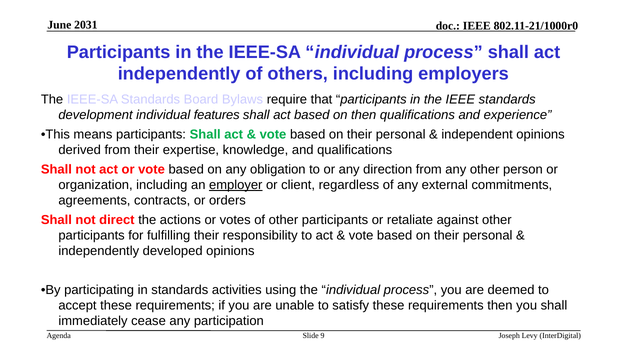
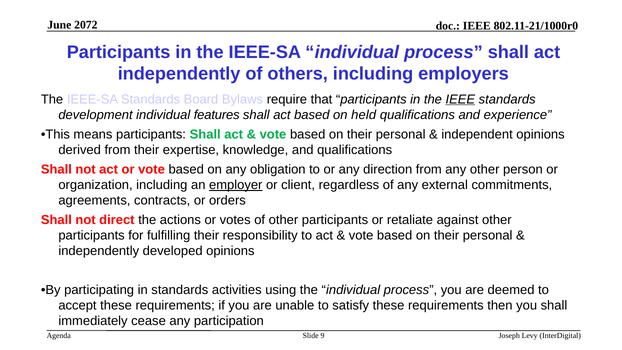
2031: 2031 -> 2072 (86, 25)
IEEE underline: none -> present (460, 99)
on then: then -> held (364, 115)
